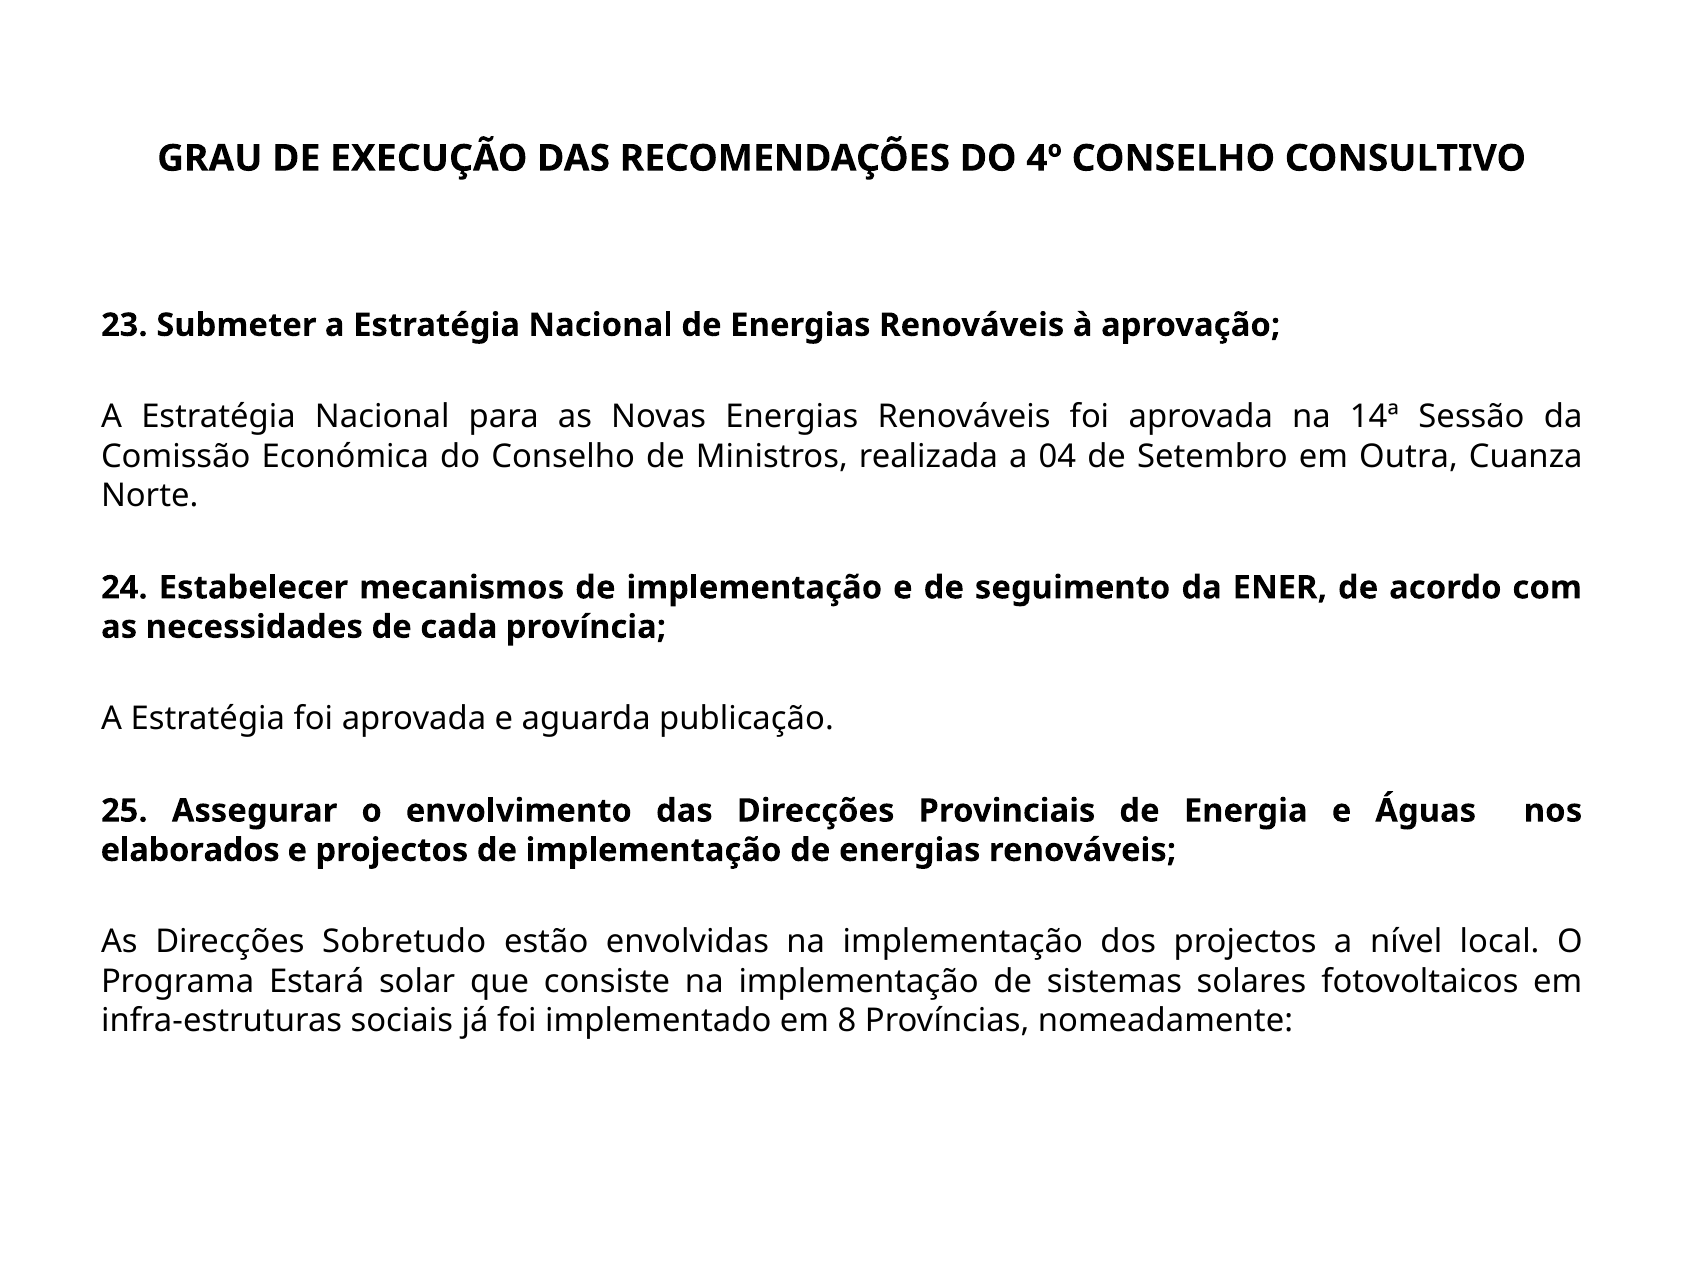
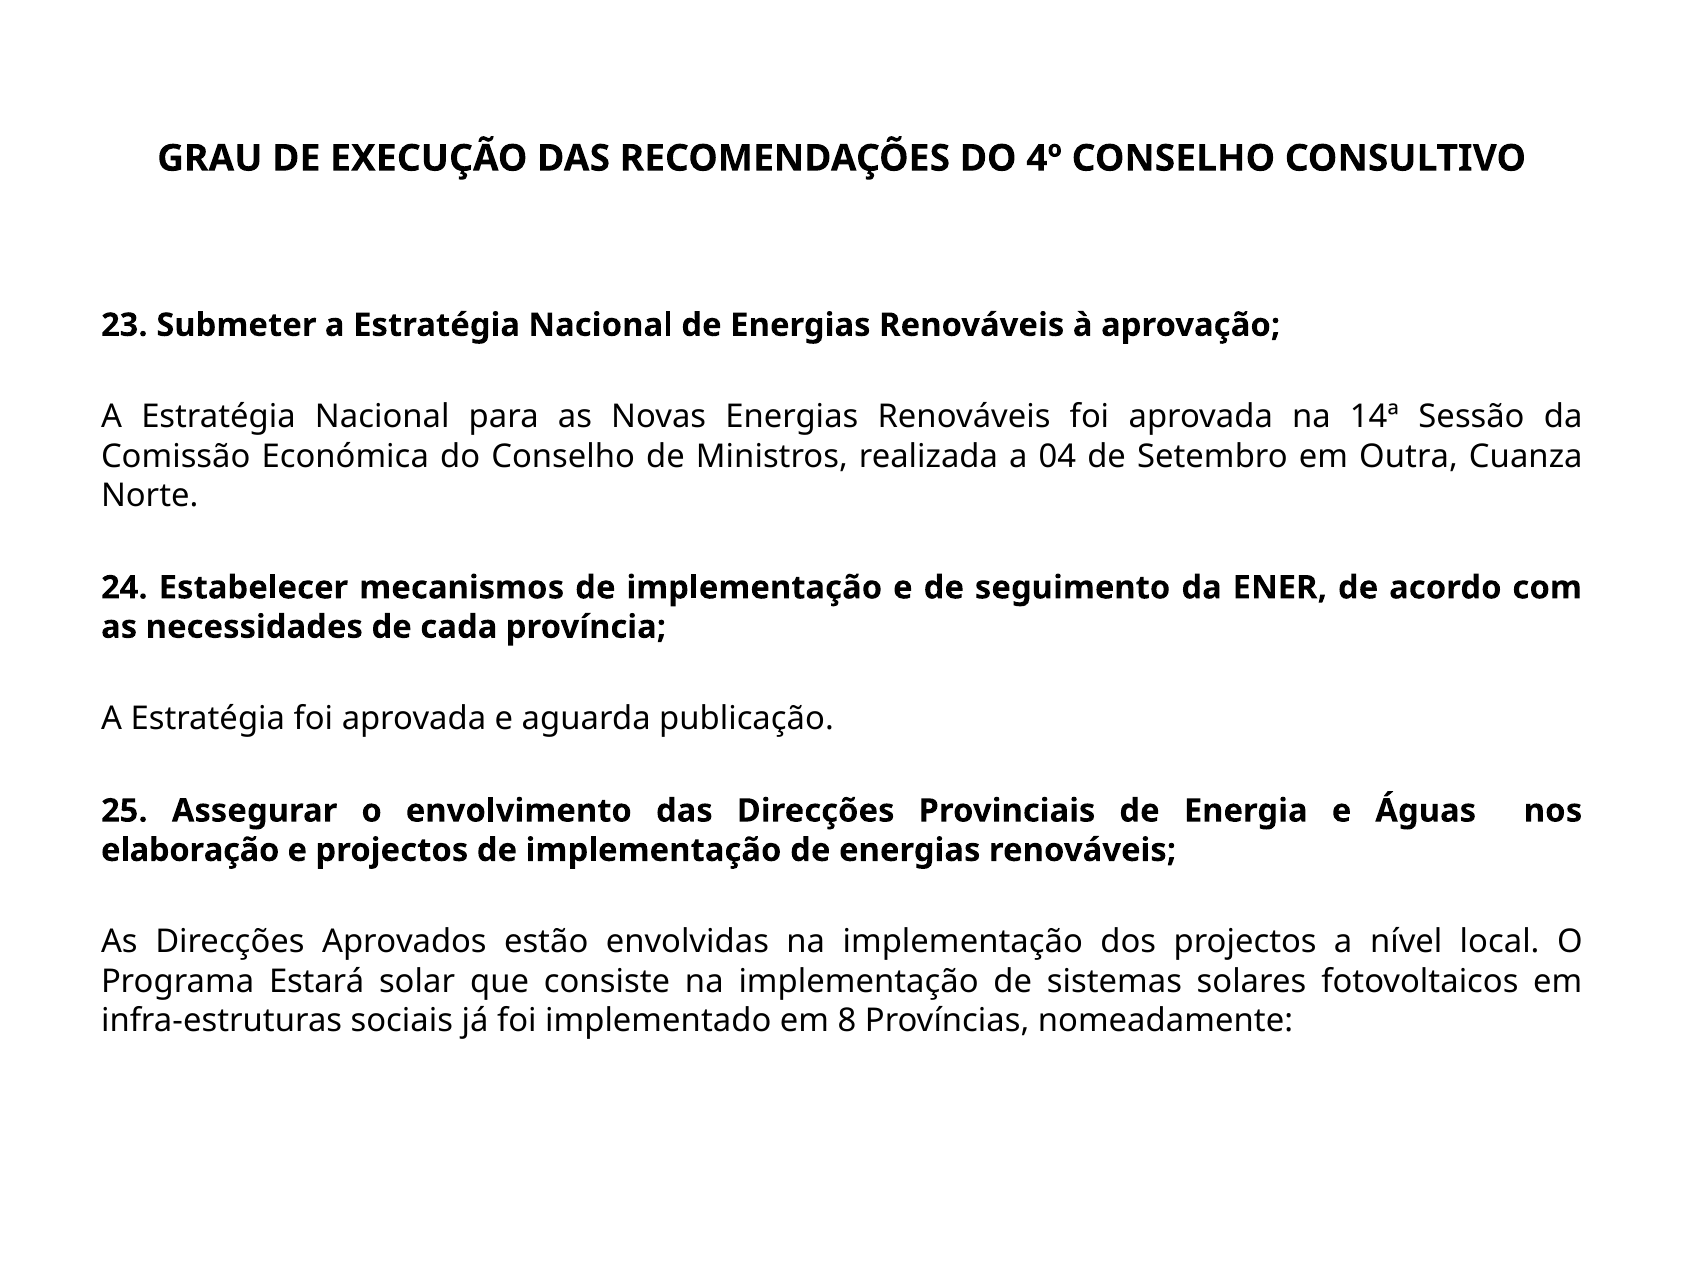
elaborados: elaborados -> elaboração (190, 851)
Sobretudo: Sobretudo -> Aprovados (404, 943)
